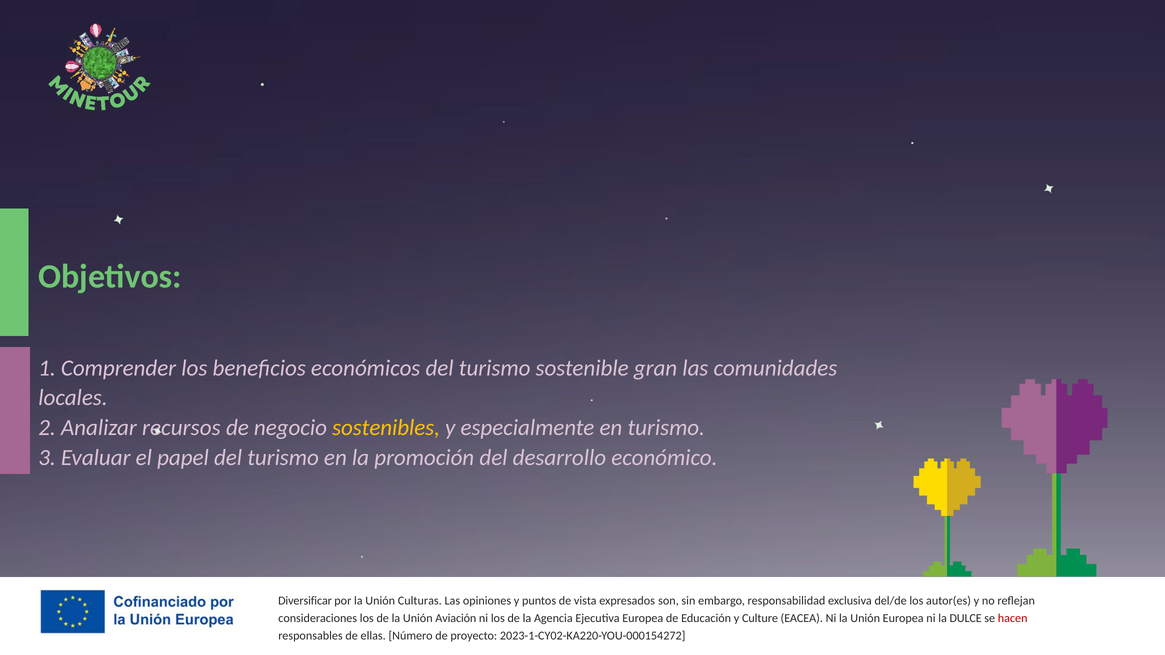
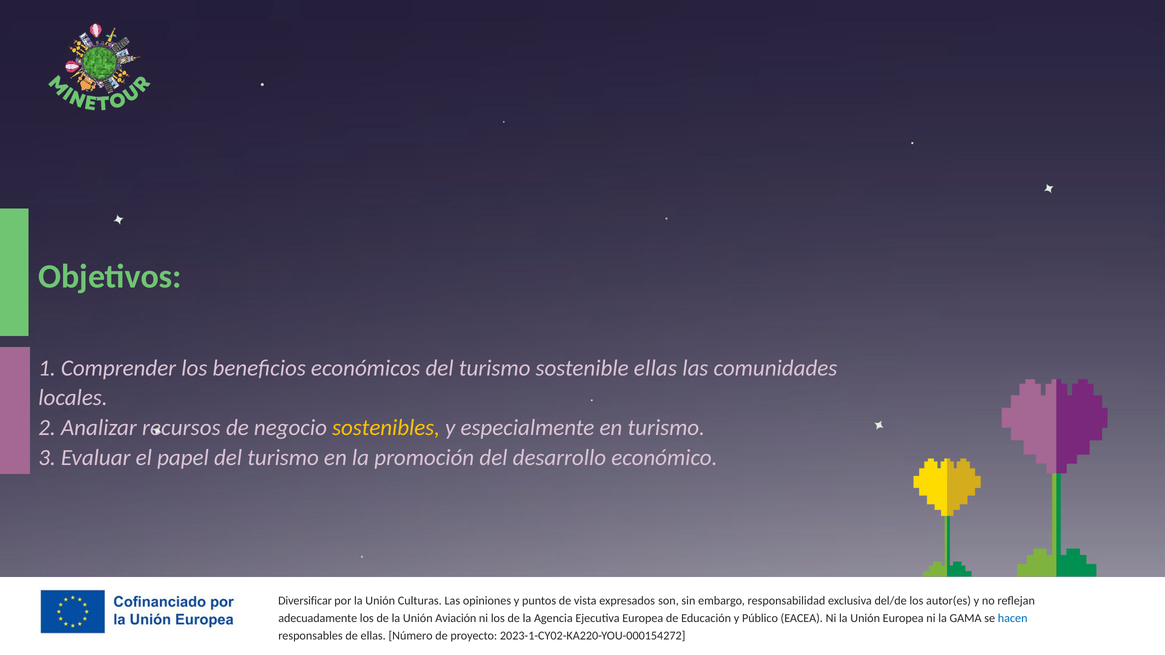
sostenible gran: gran -> ellas (655, 368)
consideraciones: consideraciones -> adecuadamente (318, 619)
Culture: Culture -> Público (760, 619)
DULCE: DULCE -> GAMA (966, 619)
hacen colour: red -> blue (1013, 619)
